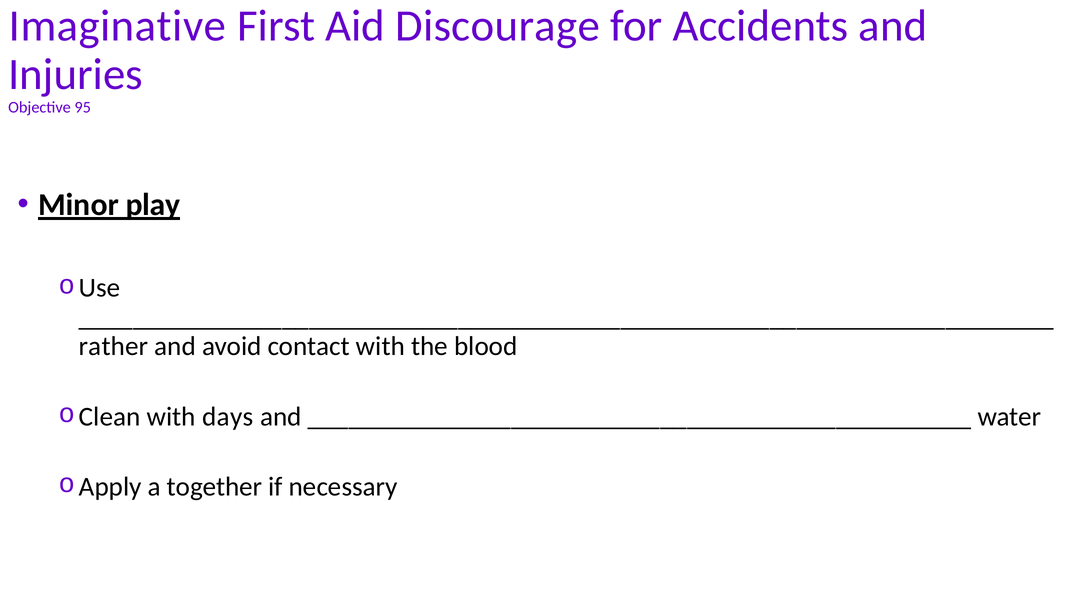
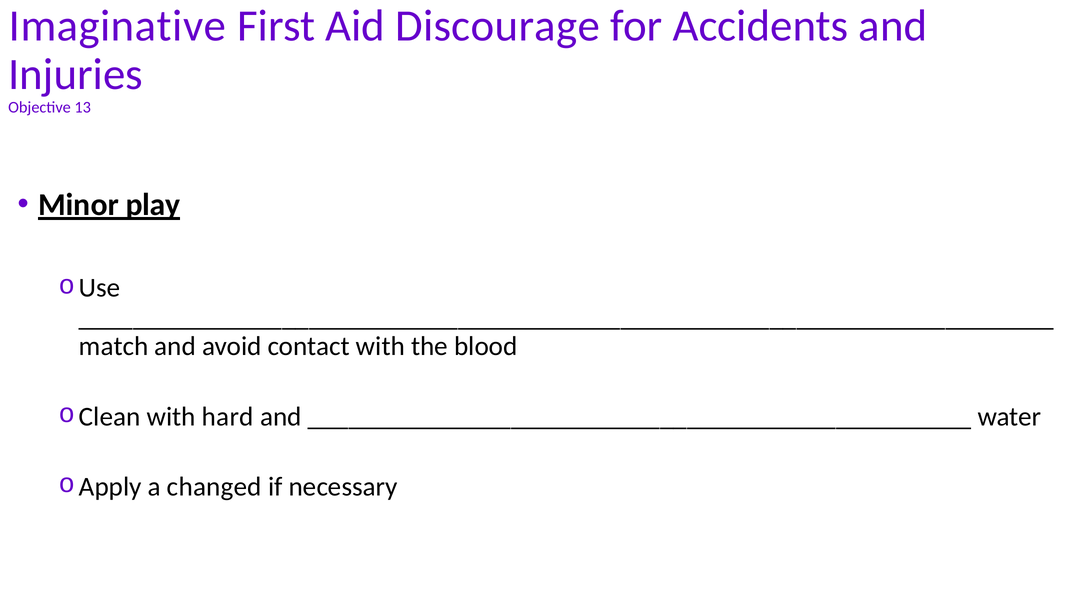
95: 95 -> 13 (83, 107)
rather: rather -> match (114, 346)
days: days -> hard (228, 417)
together: together -> changed (214, 487)
